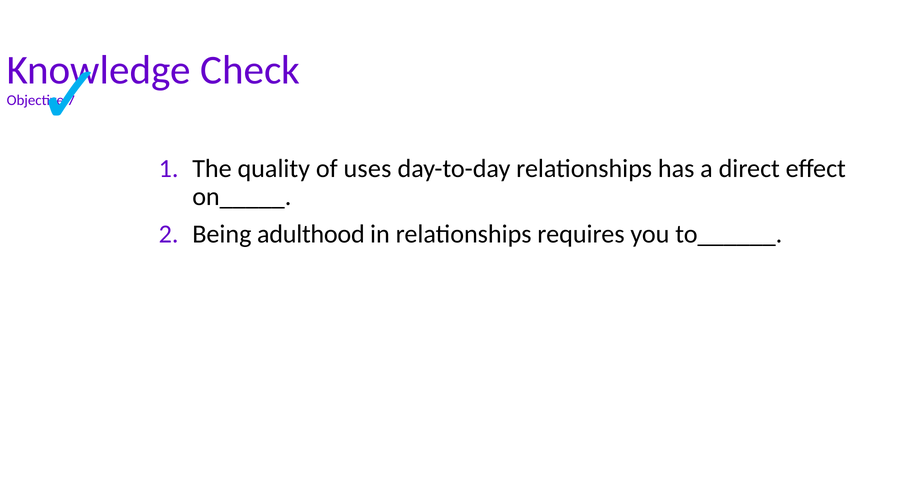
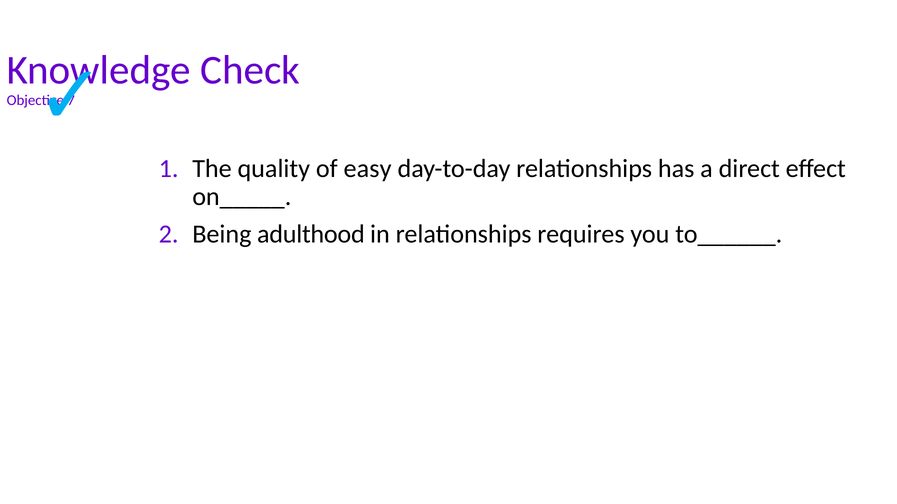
uses: uses -> easy (368, 169)
